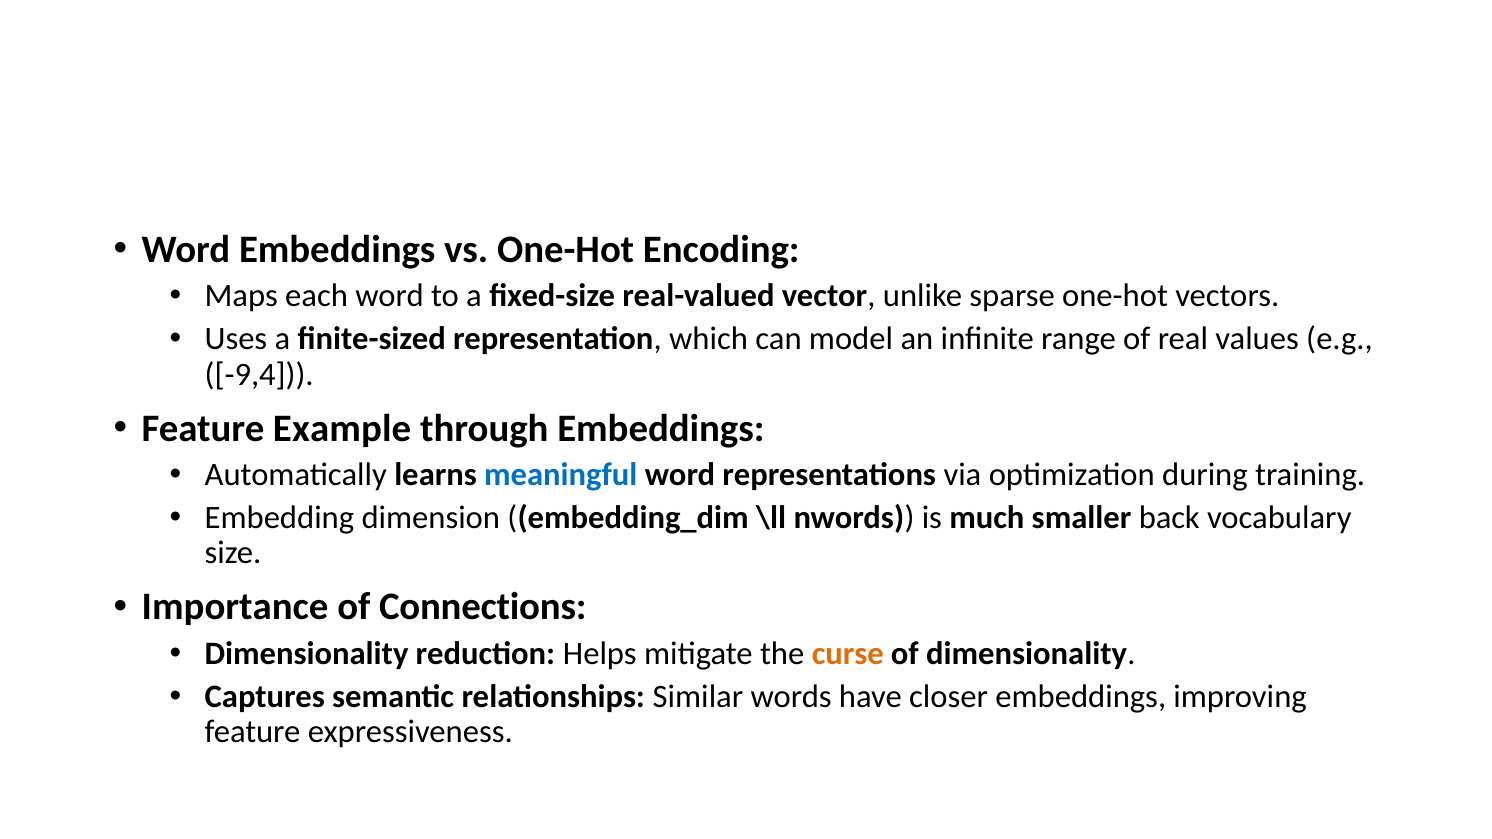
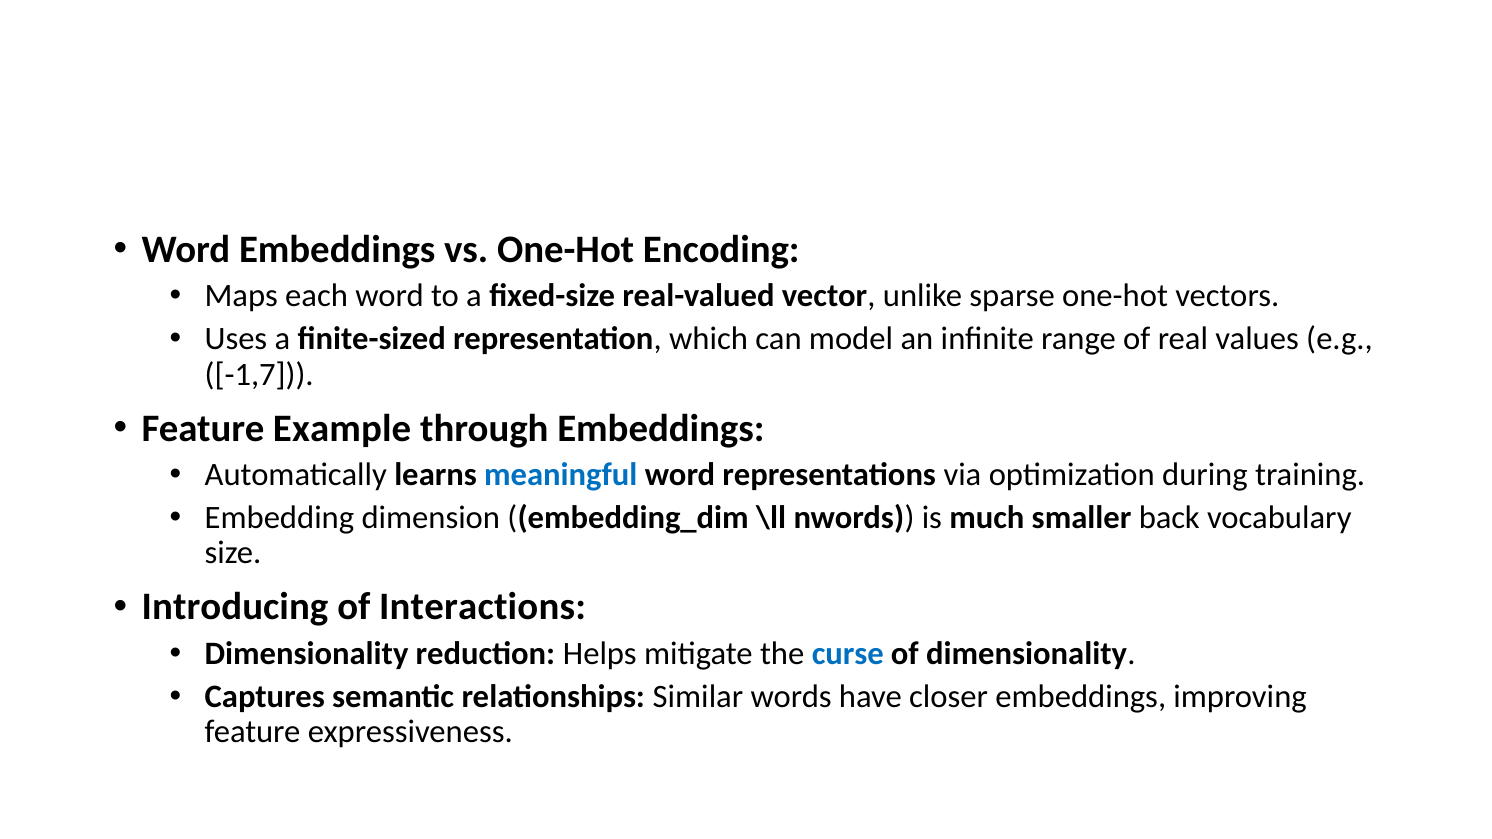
-9,4: -9,4 -> -1,7 (259, 374)
Importance: Importance -> Introducing (235, 607)
Connections: Connections -> Interactions (483, 607)
curse colour: orange -> blue (848, 654)
